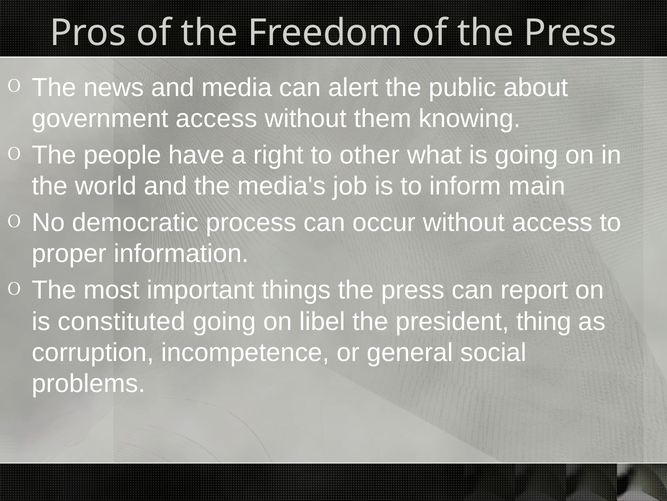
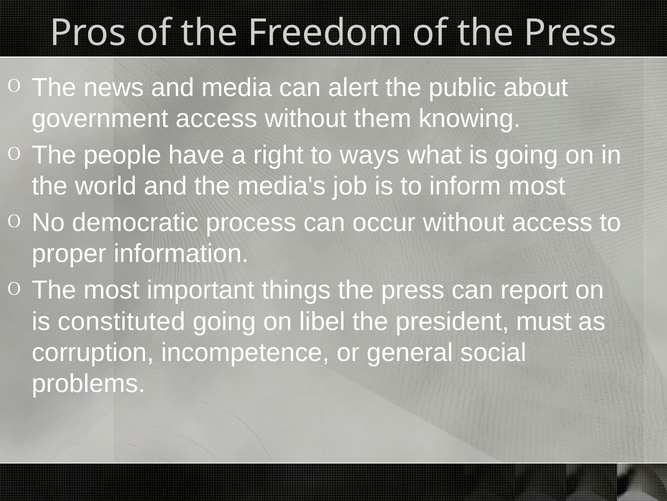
other: other -> ways (370, 155)
inform main: main -> most (537, 186)
thing: thing -> must (544, 321)
